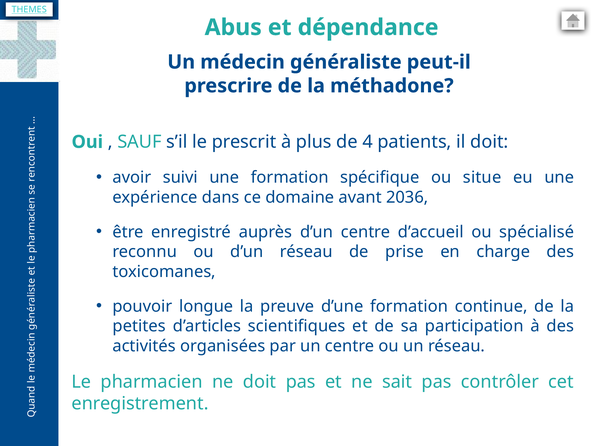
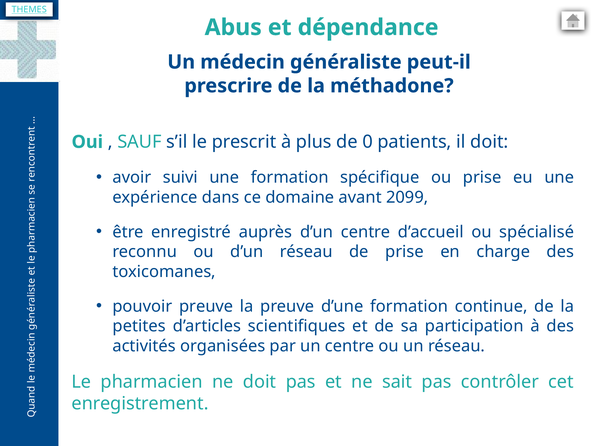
4: 4 -> 0 (368, 142)
ou situe: situe -> prise (482, 178)
2036: 2036 -> 2099 (407, 197)
pouvoir longue: longue -> preuve (206, 307)
